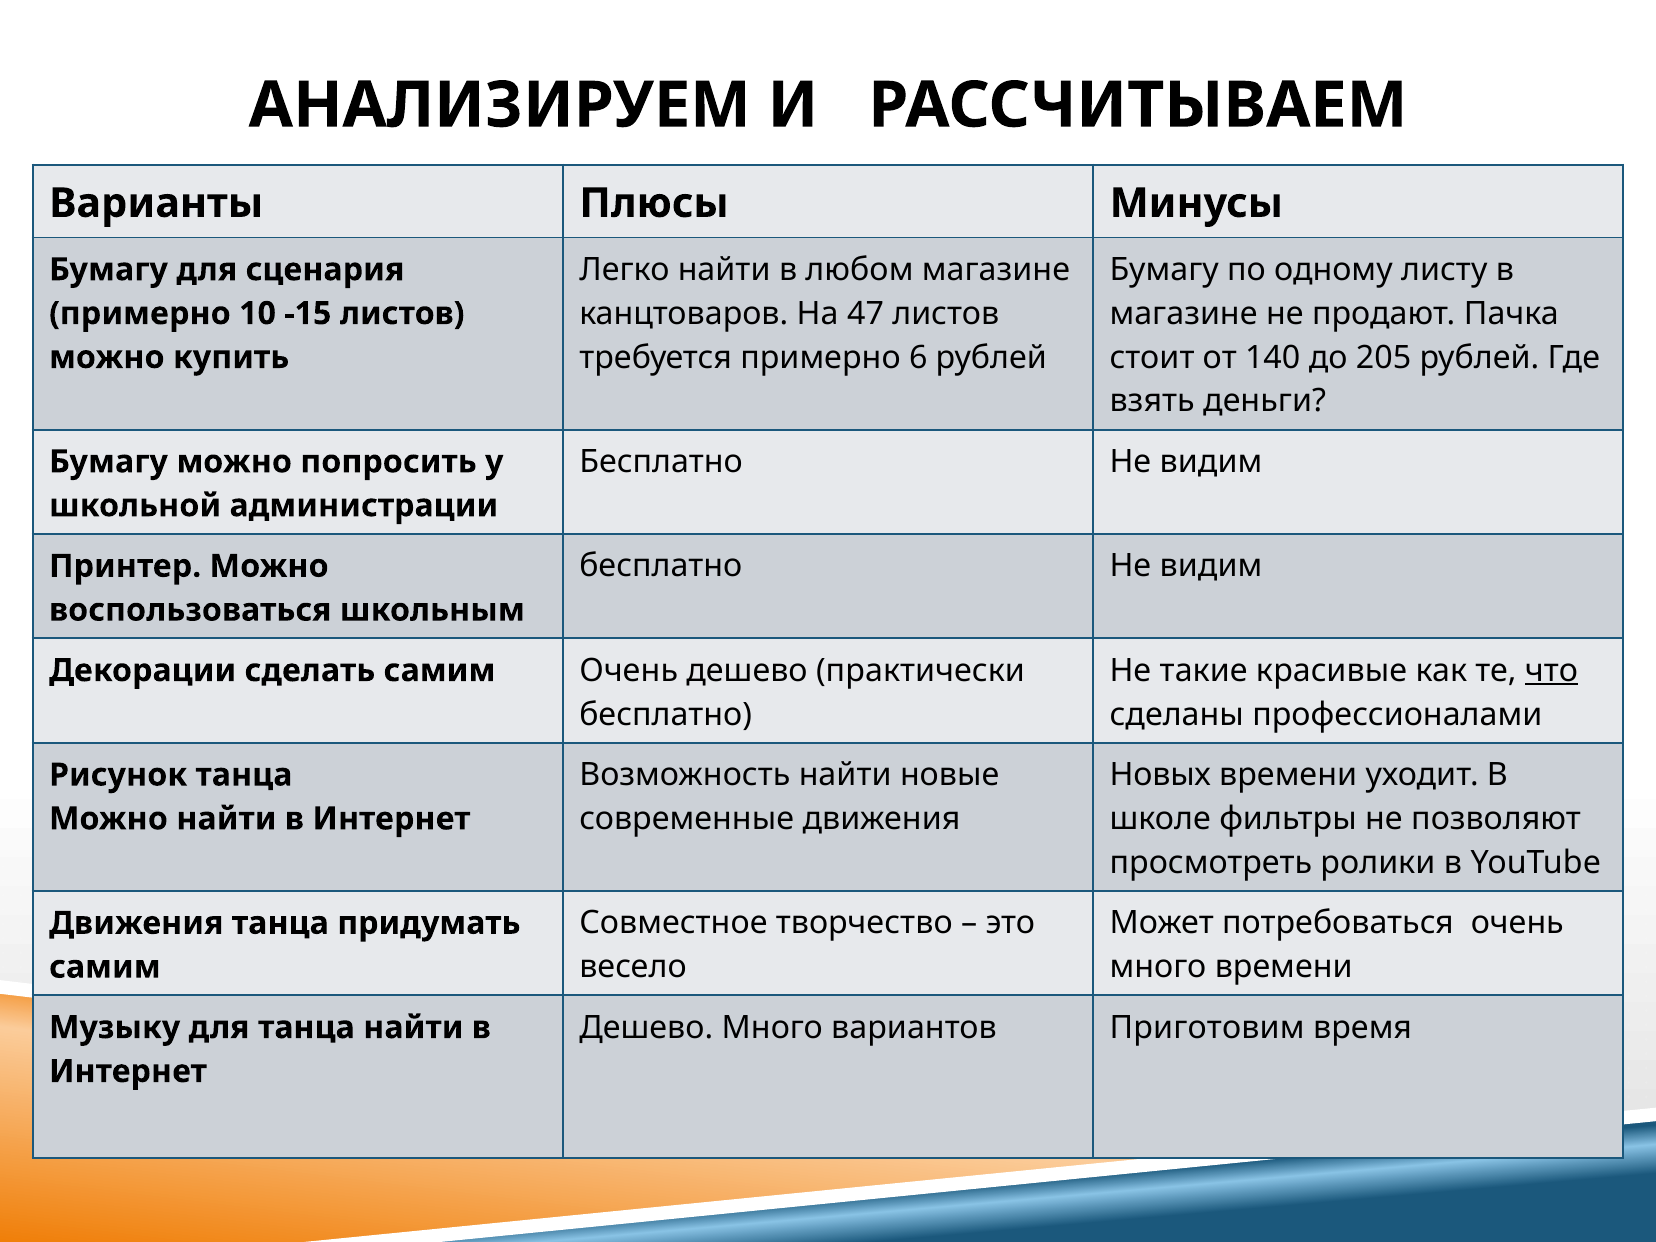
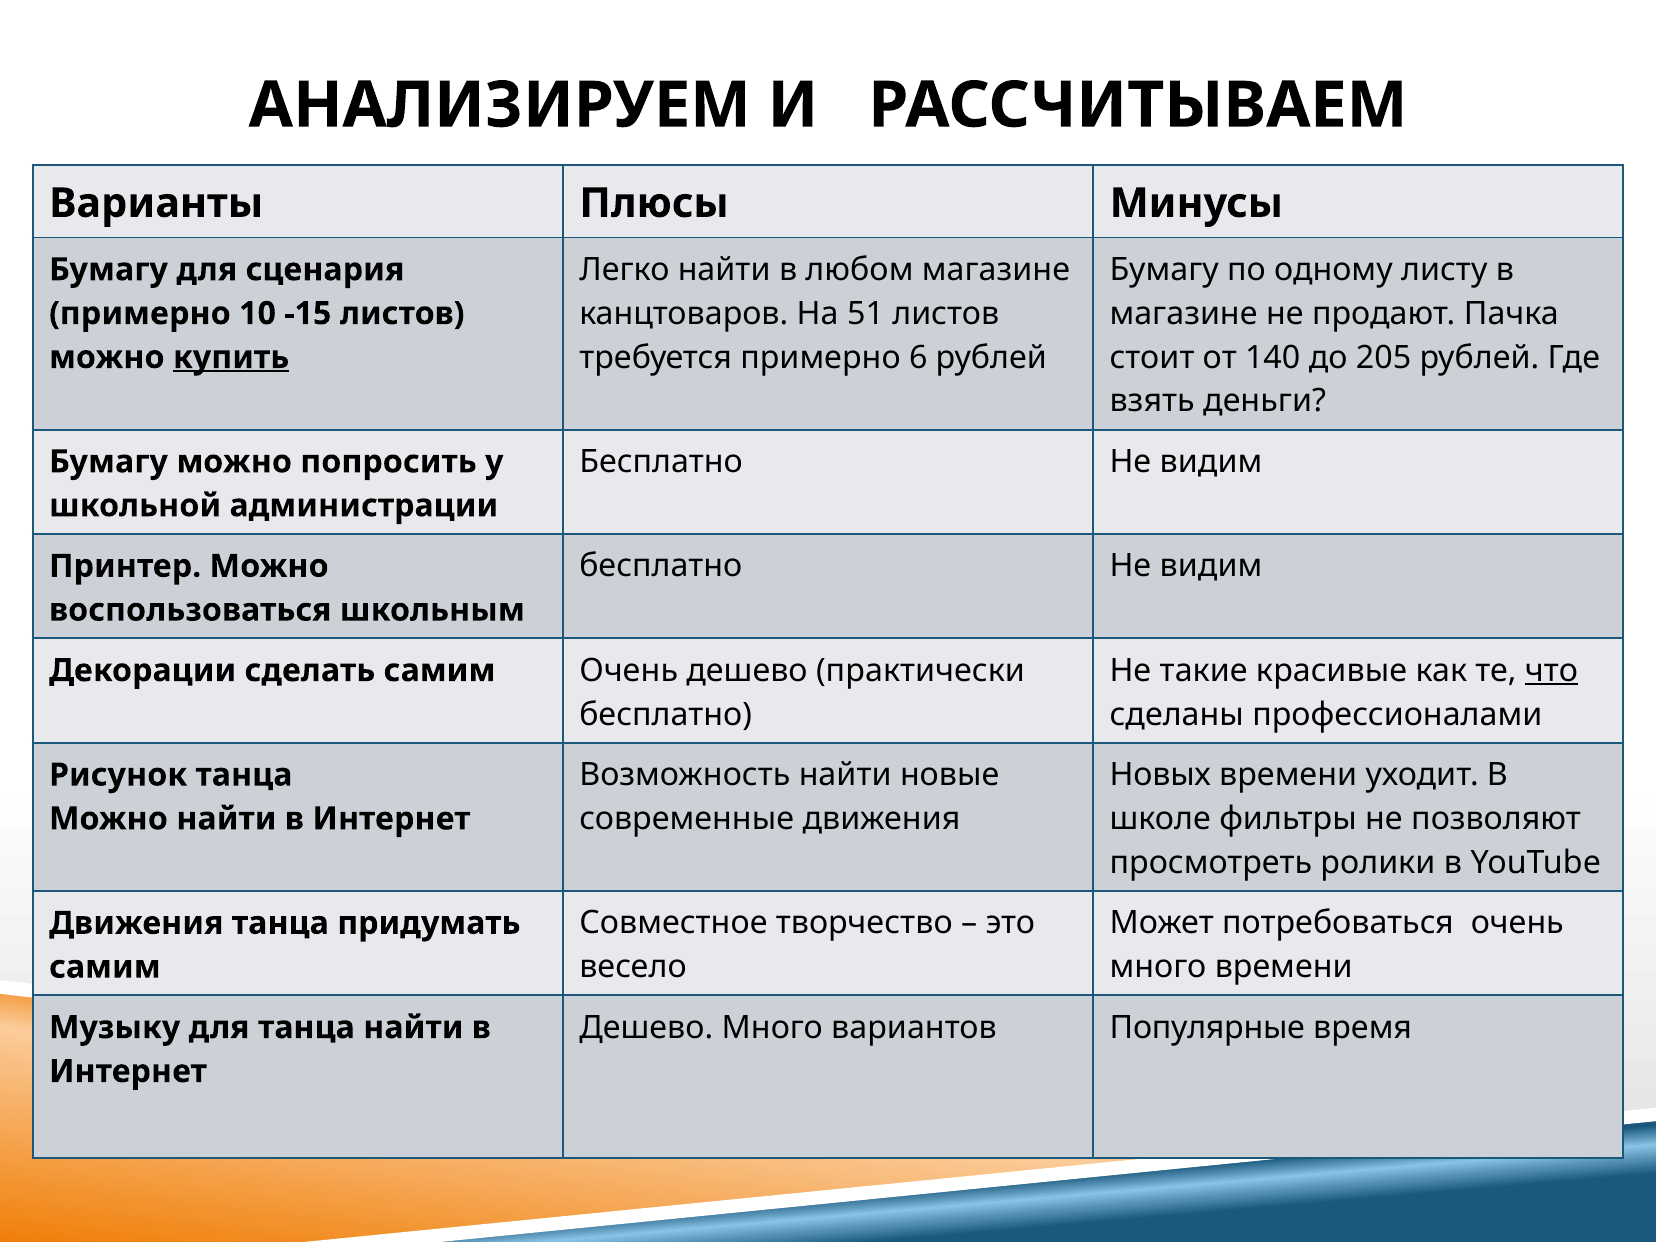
47: 47 -> 51 (866, 314)
купить underline: none -> present (231, 357)
Приготовим: Приготовим -> Популярные (1207, 1028)
